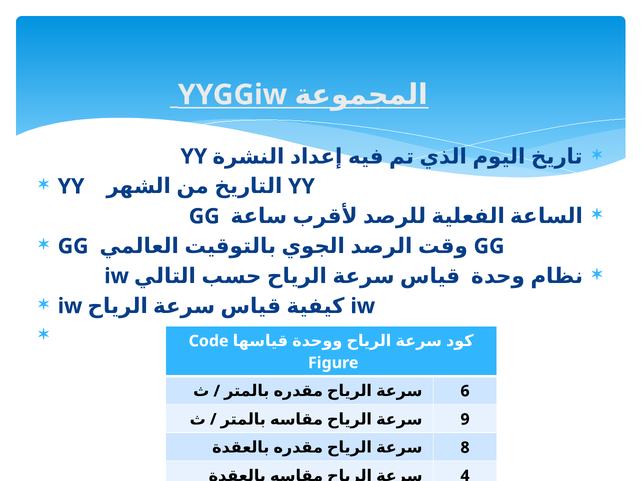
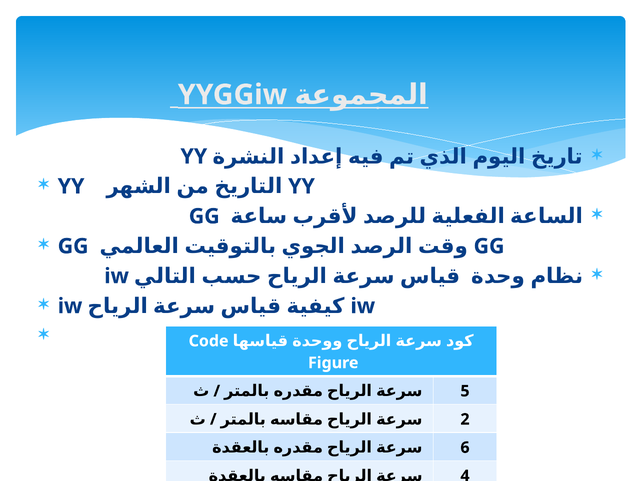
6: 6 -> 5 (465, 391)
9: 9 -> 2 (465, 419)
8: 8 -> 6 (465, 447)
